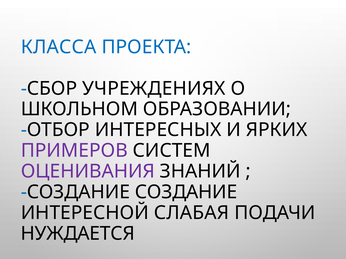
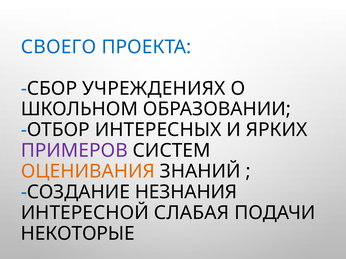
КЛАССА: КЛАССА -> СВОЕГО (59, 47)
ОЦЕНИВАНИЯ colour: purple -> orange (88, 172)
СОЗДАНИЕ СОЗДАНИЕ: СОЗДАНИЕ -> НЕЗНАНИЯ (186, 192)
НУЖДАЕТСЯ: НУЖДАЕТСЯ -> НЕКОТОРЫЕ (78, 234)
